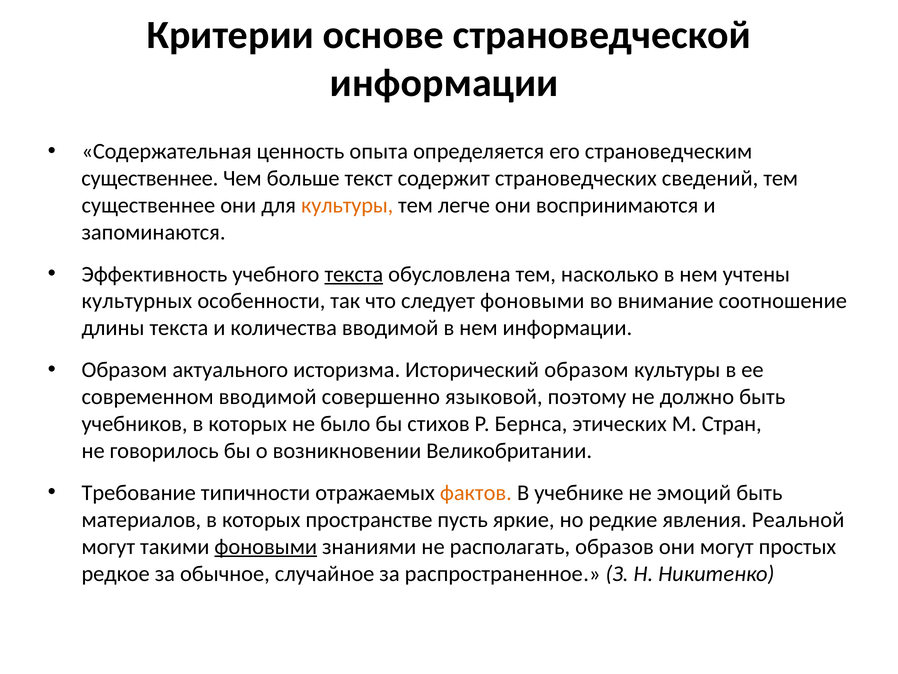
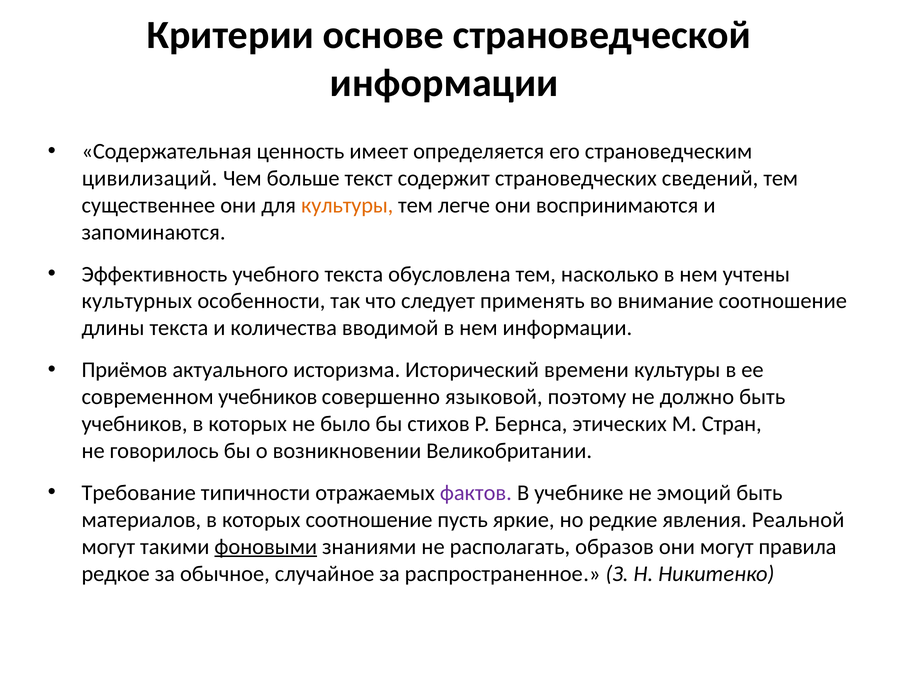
опыта: опыта -> имеет (379, 151)
существеннее: существеннее -> цивилизаций (150, 178)
текста underline: present -> none (354, 274)
следует фоновыми: фоновыми -> применять (532, 301)
Образом: Образом -> Приёмов (124, 370)
Исторический образом: образом -> времени (586, 370)
современном вводимой: вводимой -> учебников (268, 397)
фактов colour: orange -> purple (476, 492)
которых пространстве: пространстве -> соотношение (369, 519)
простых: простых -> правила (798, 546)
